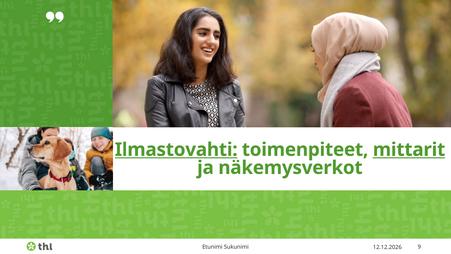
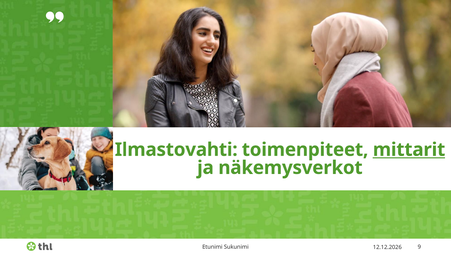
Ilmastovahti underline: present -> none (176, 149)
